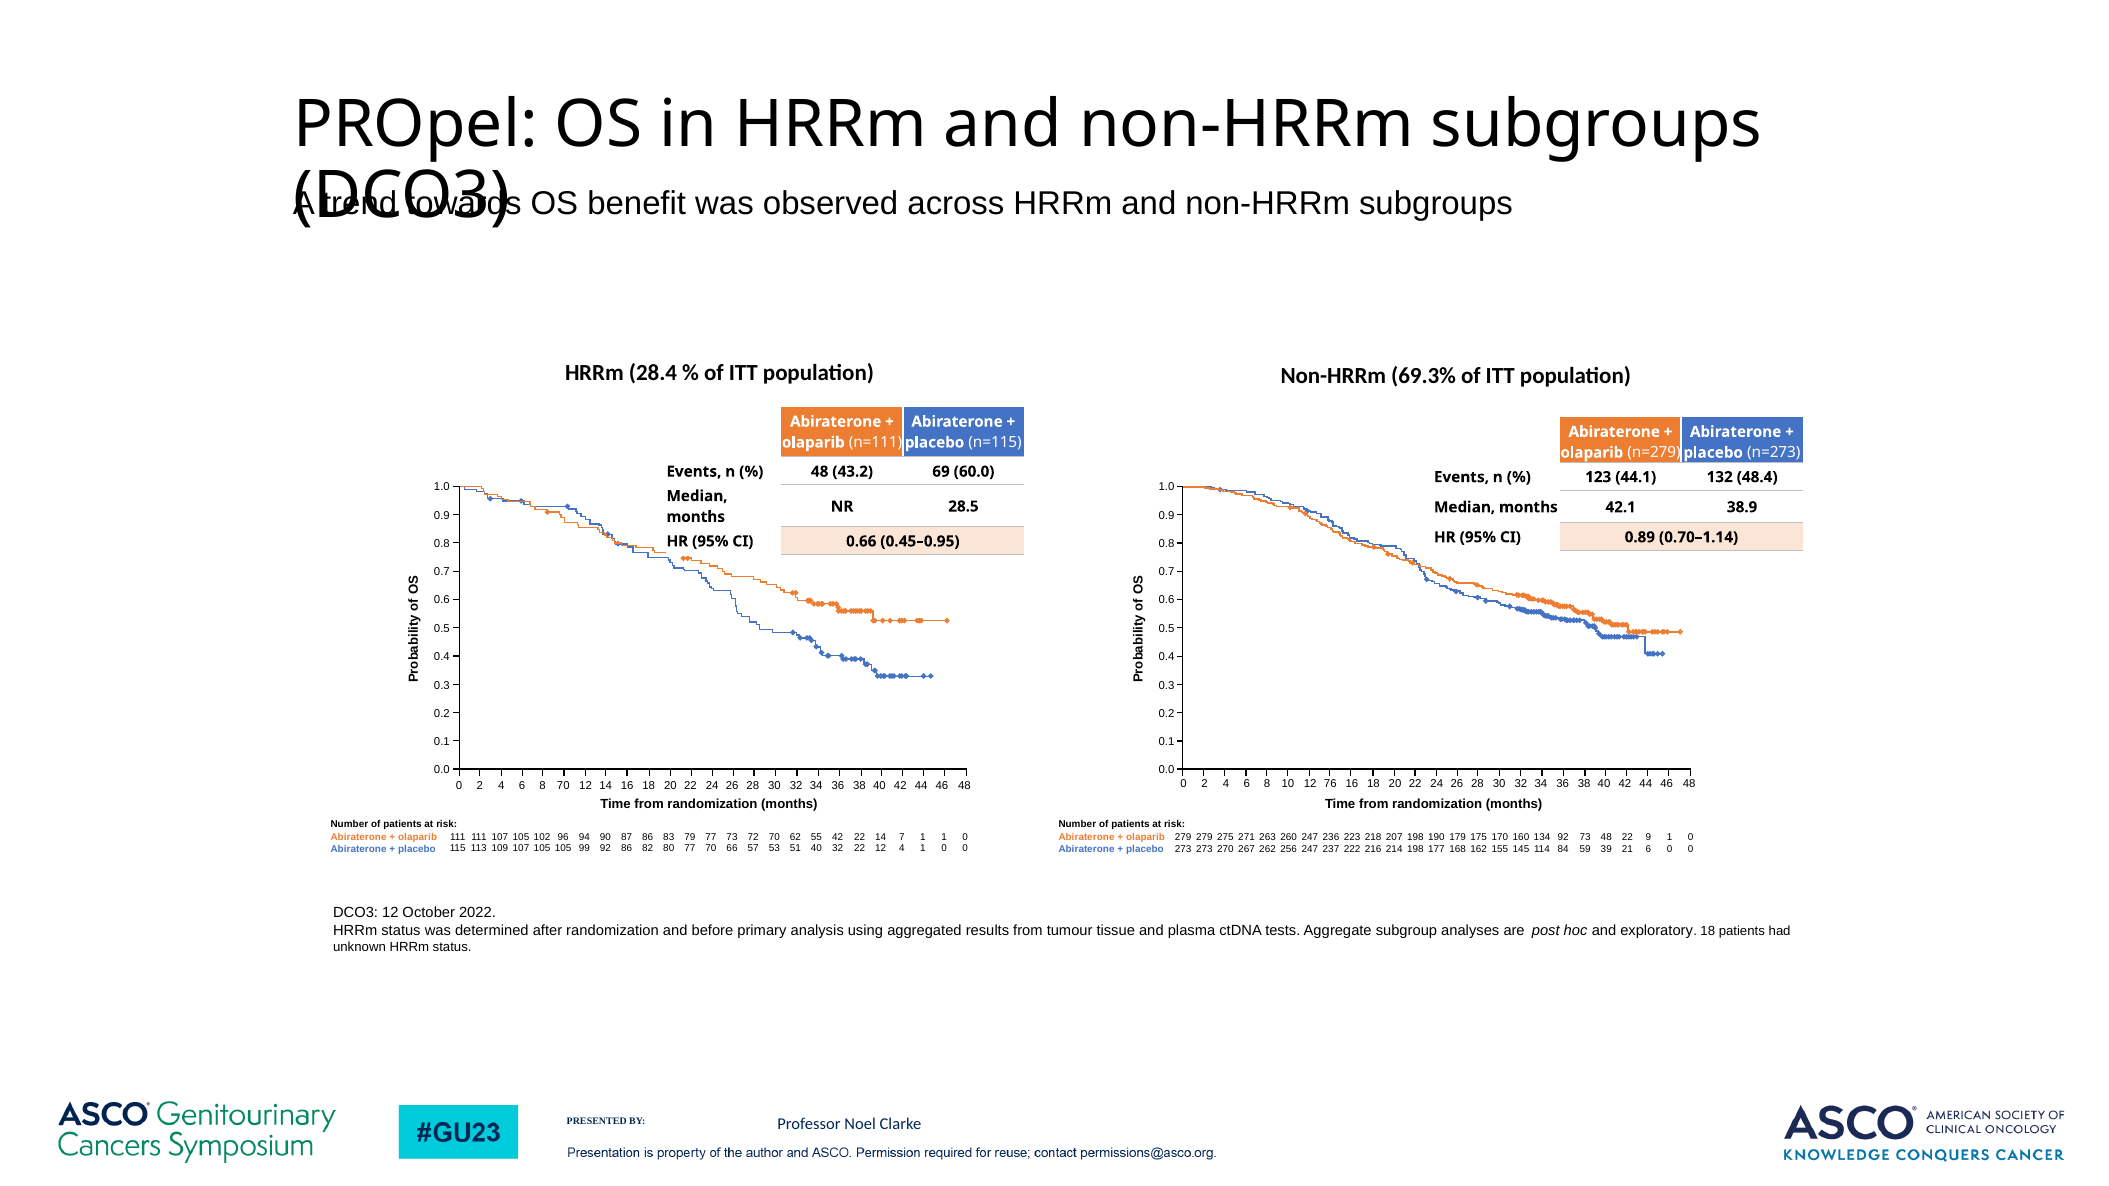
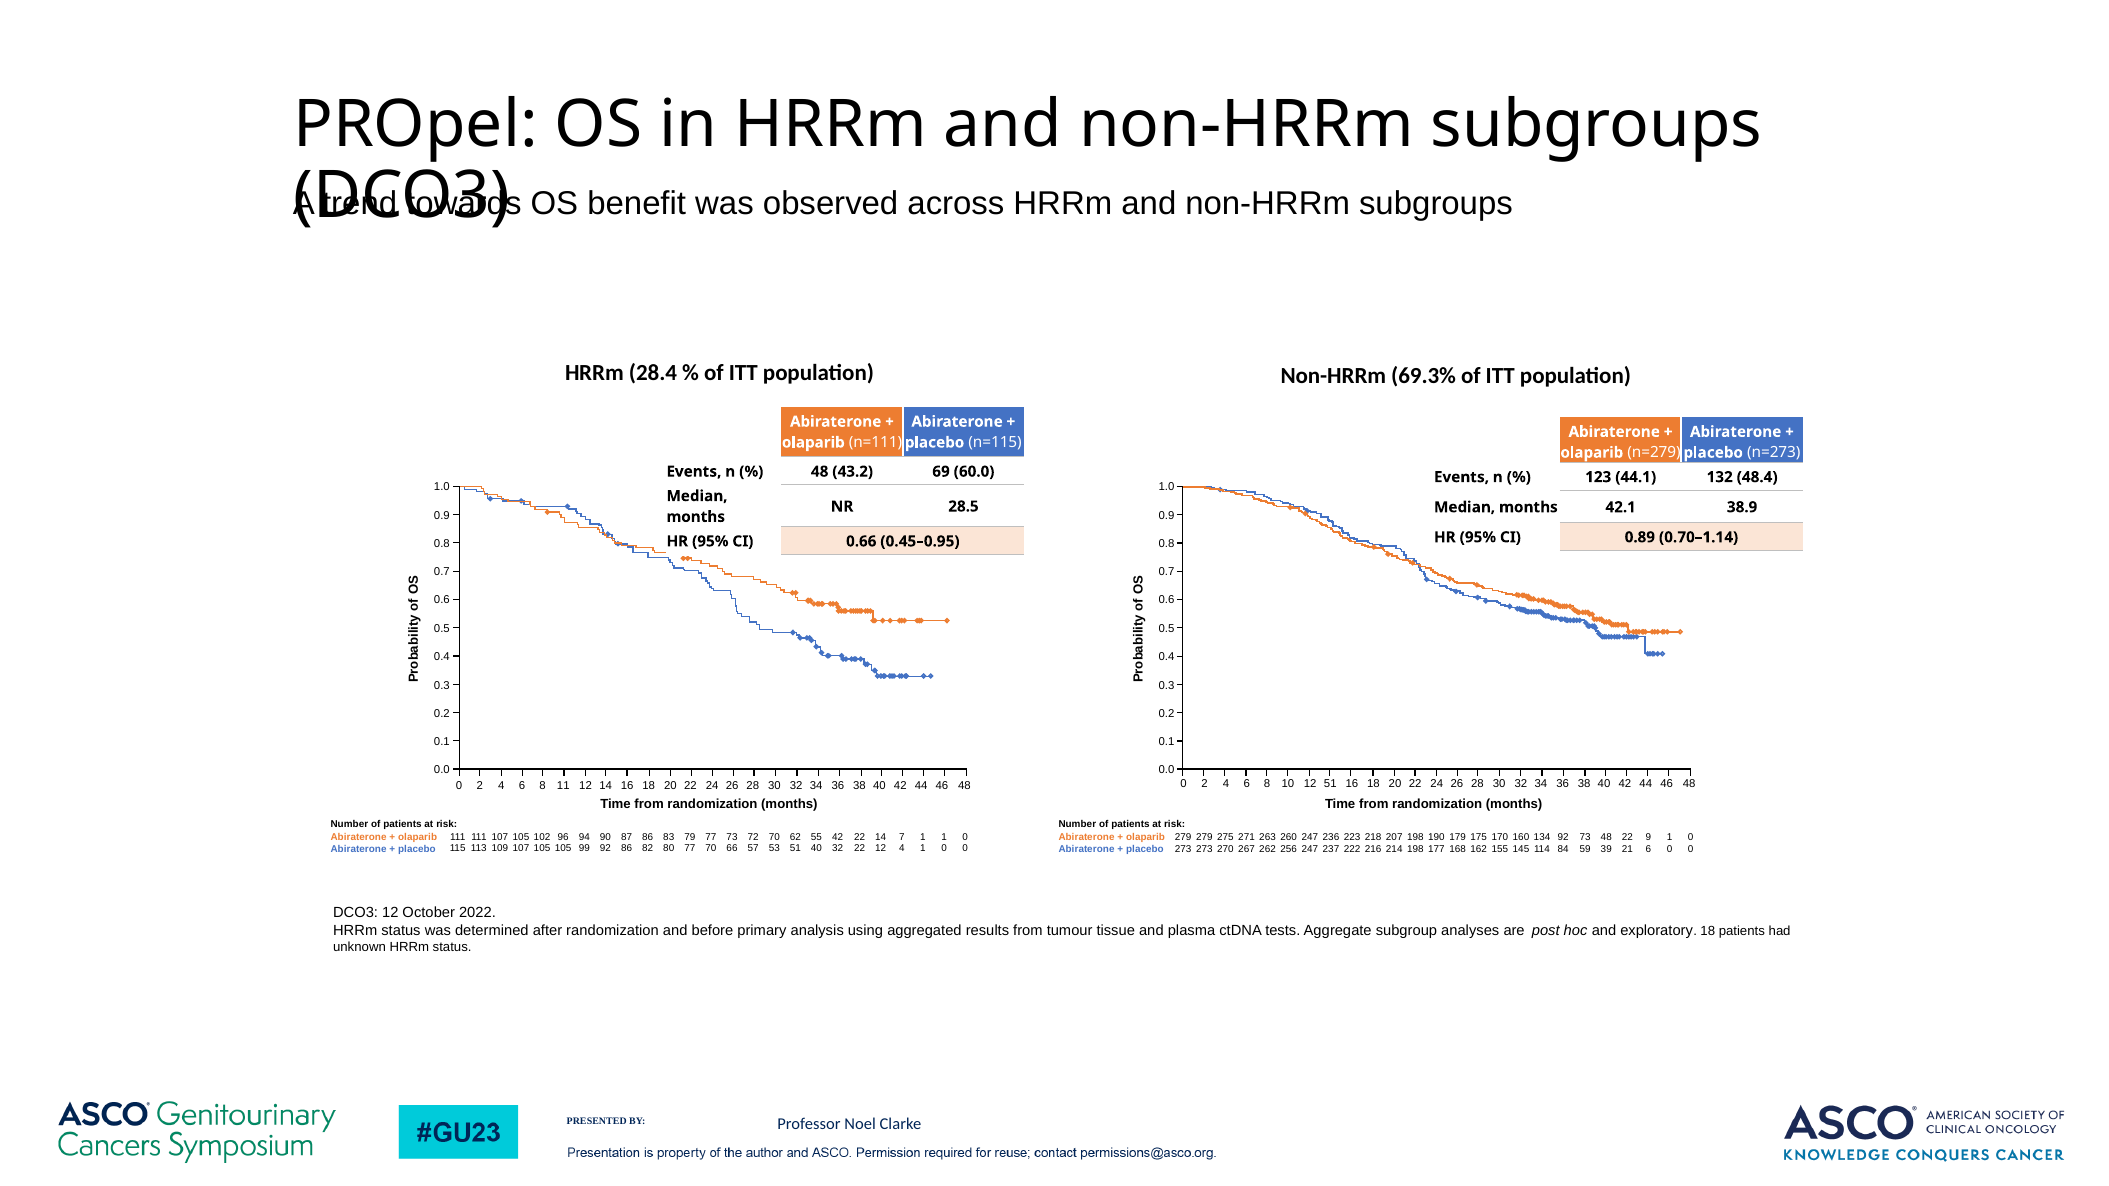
12 76: 76 -> 51 (1330, 784)
8 70: 70 -> 11 (563, 785)
